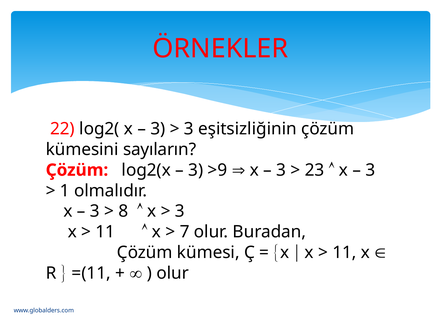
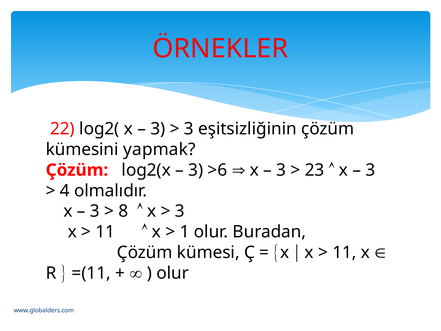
sayıların: sayıların -> yapmak (159, 149)
>9: >9 -> >6 (217, 170)
1: 1 -> 4 (65, 191)
7: 7 -> 1 (185, 232)
